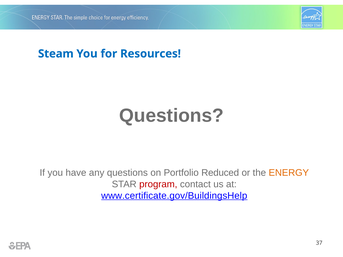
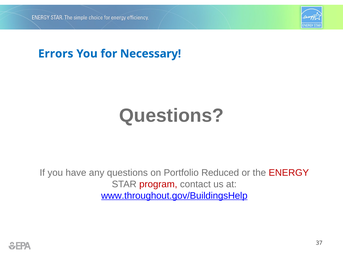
Steam: Steam -> Errors (56, 54)
Resources: Resources -> Necessary (151, 54)
ENERGY colour: orange -> red (289, 173)
www.certificate.gov/BuildingsHelp: www.certificate.gov/BuildingsHelp -> www.throughout.gov/BuildingsHelp (174, 196)
